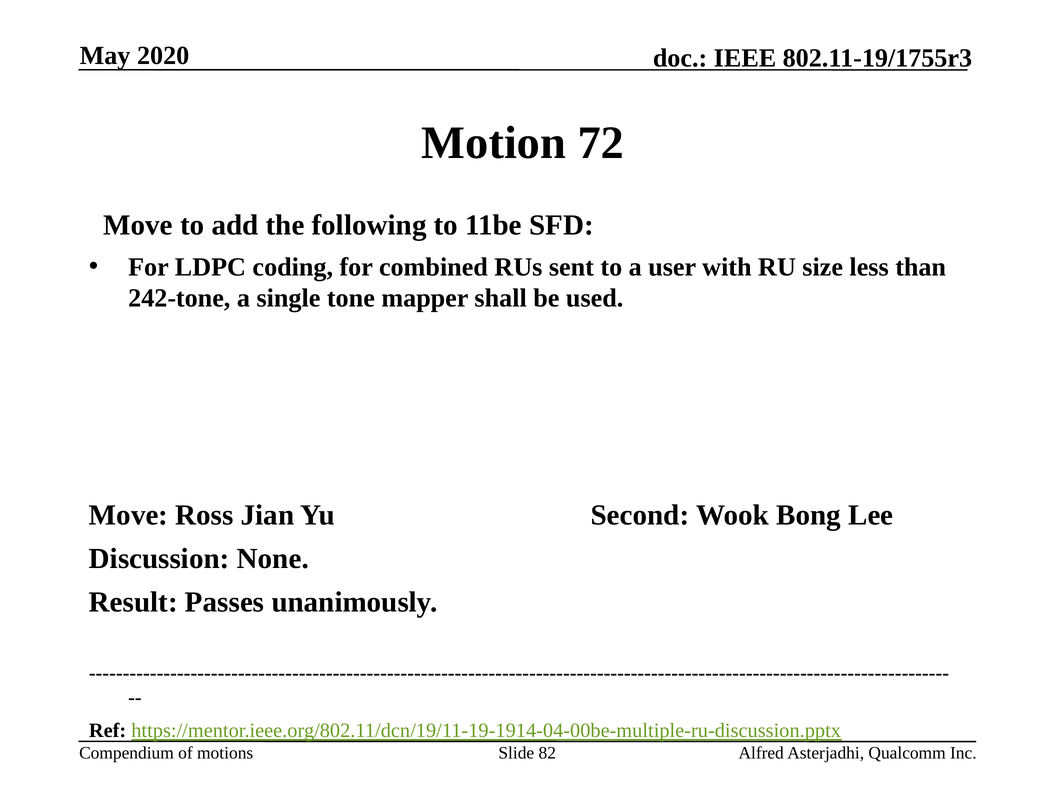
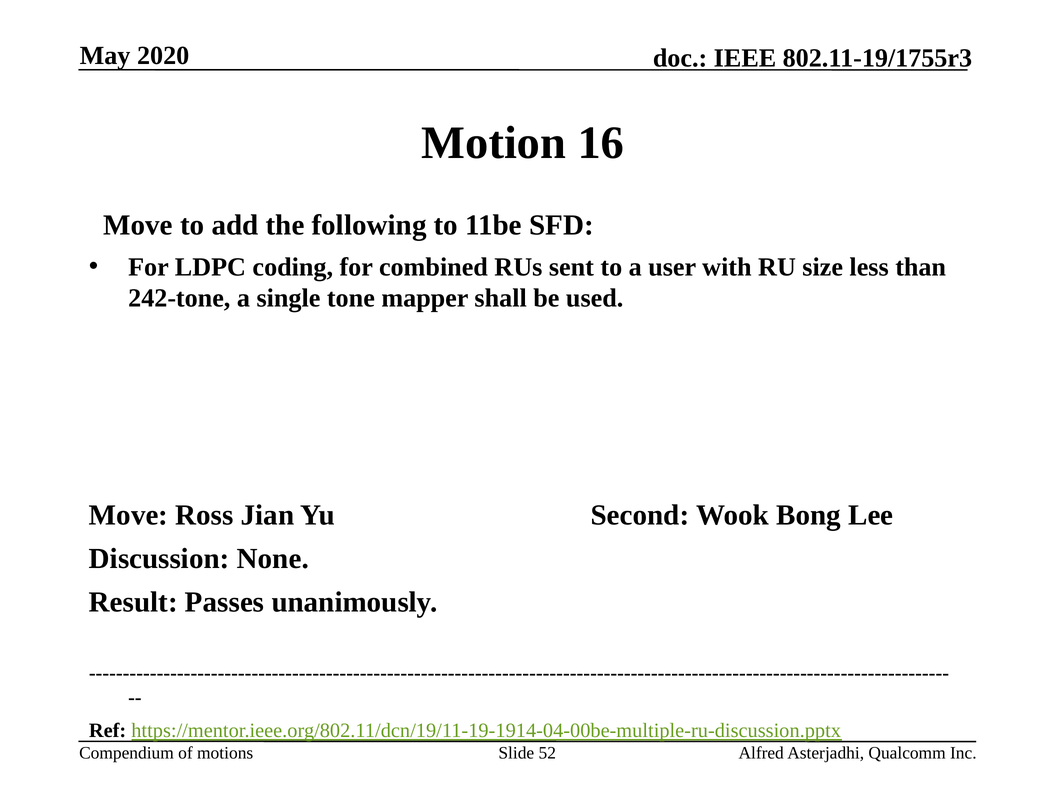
72: 72 -> 16 (601, 143)
82: 82 -> 52 (547, 752)
